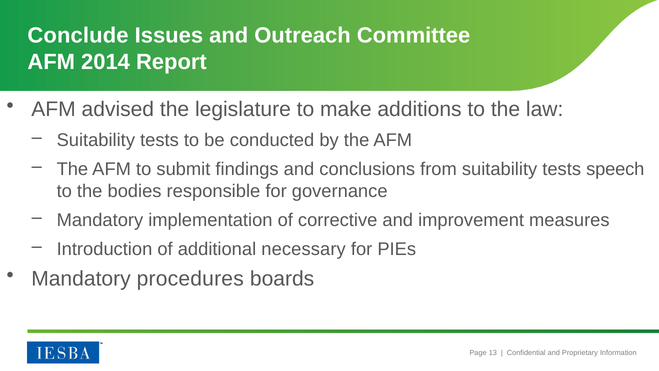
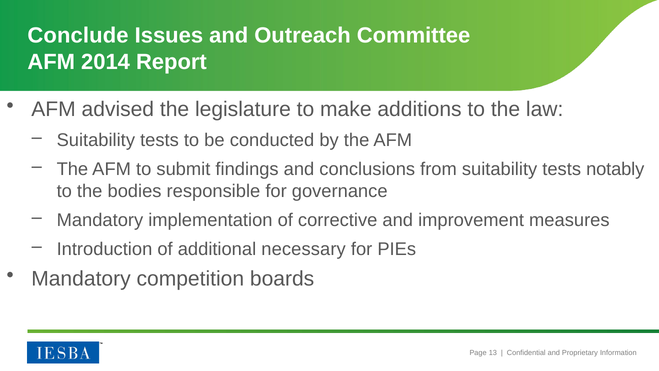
speech: speech -> notably (615, 169)
procedures: procedures -> competition (190, 278)
